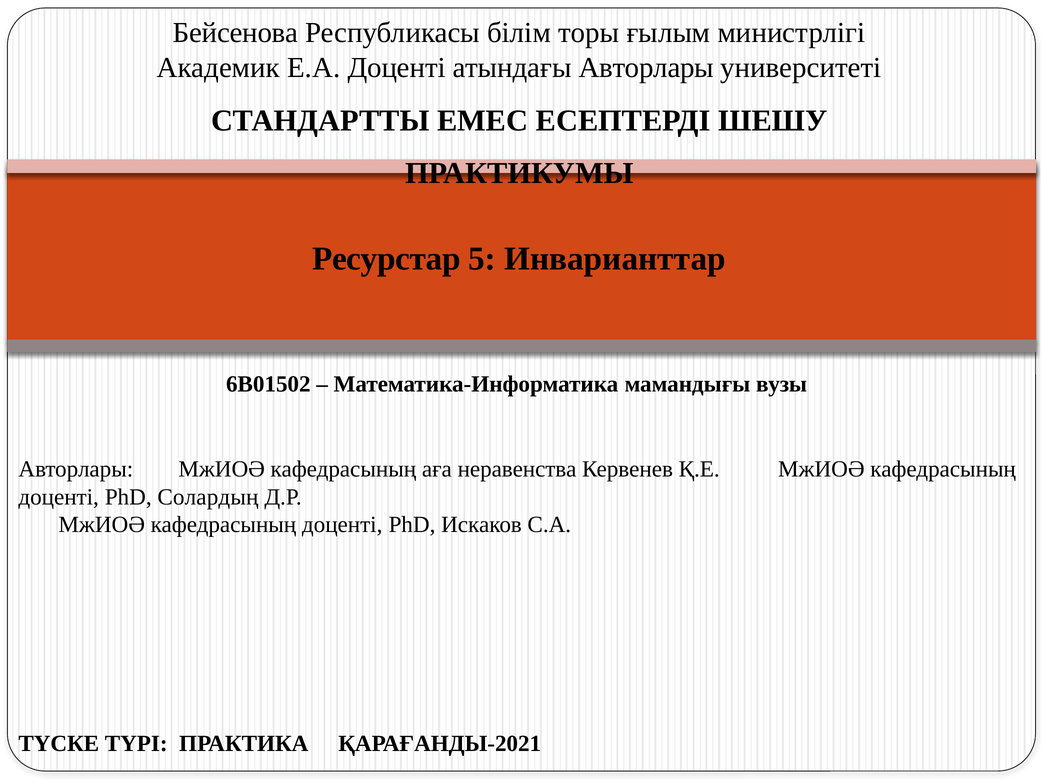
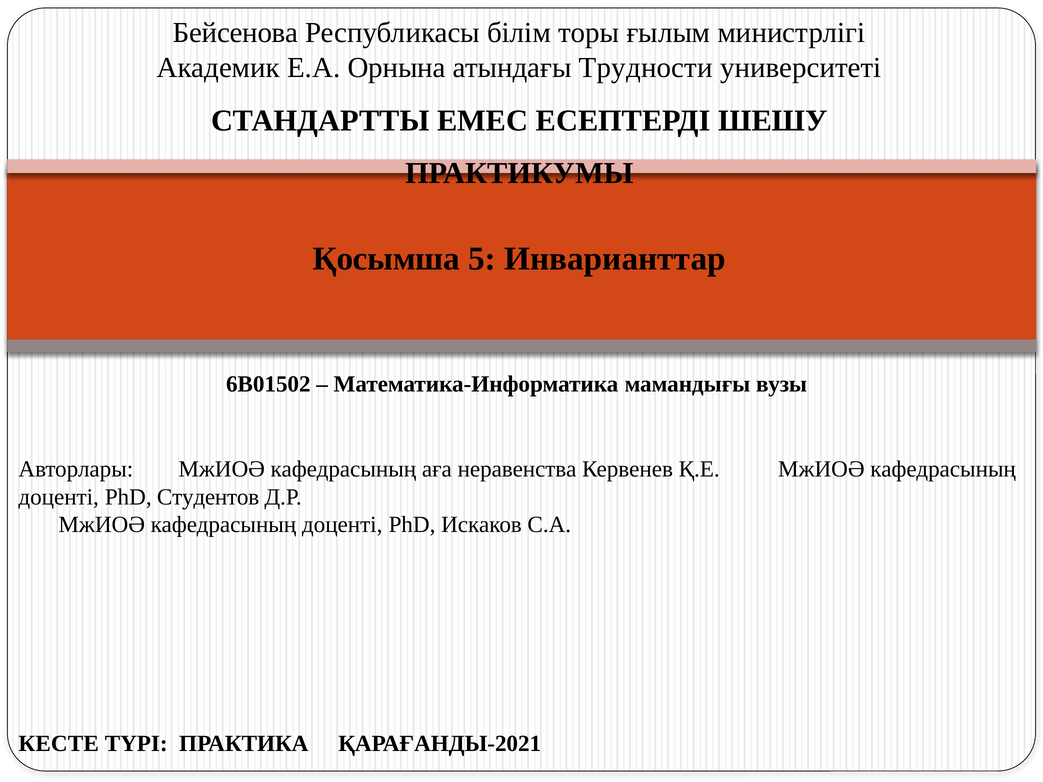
Е.А Доценті: Доценті -> Орнына (397, 67)
атындағы Авторлары: Авторлары -> Трудности (646, 67)
Ресурстар: Ресурстар -> Қосымша (386, 259)
Солардың: Солардың -> Студентов (208, 497)
ТҮСКЕ: ТҮСКЕ -> КЕСТЕ (59, 744)
